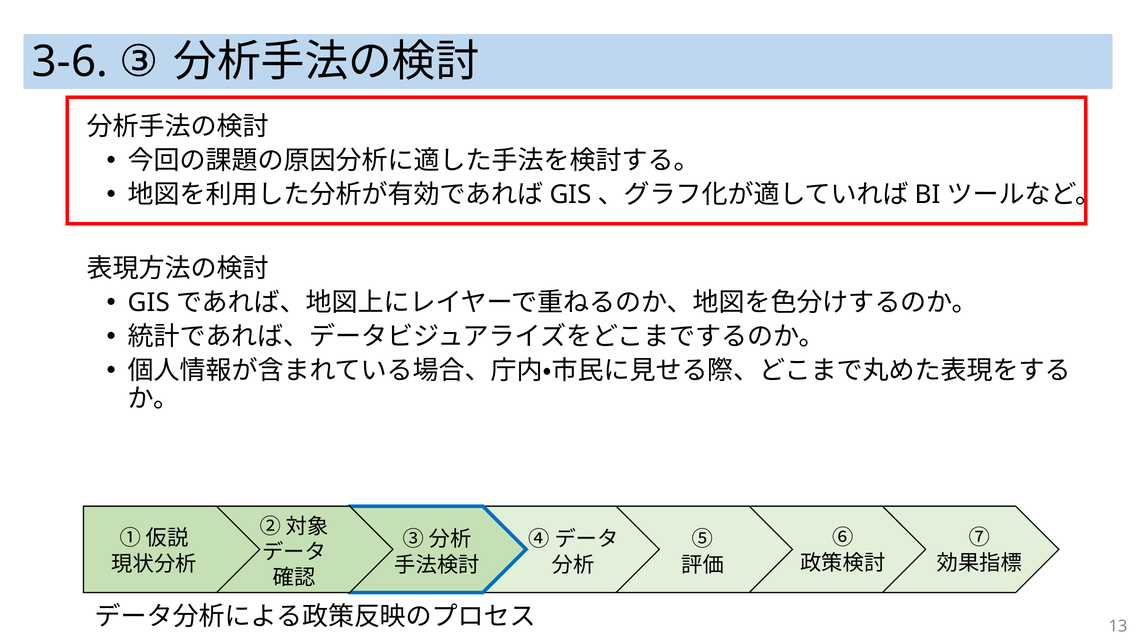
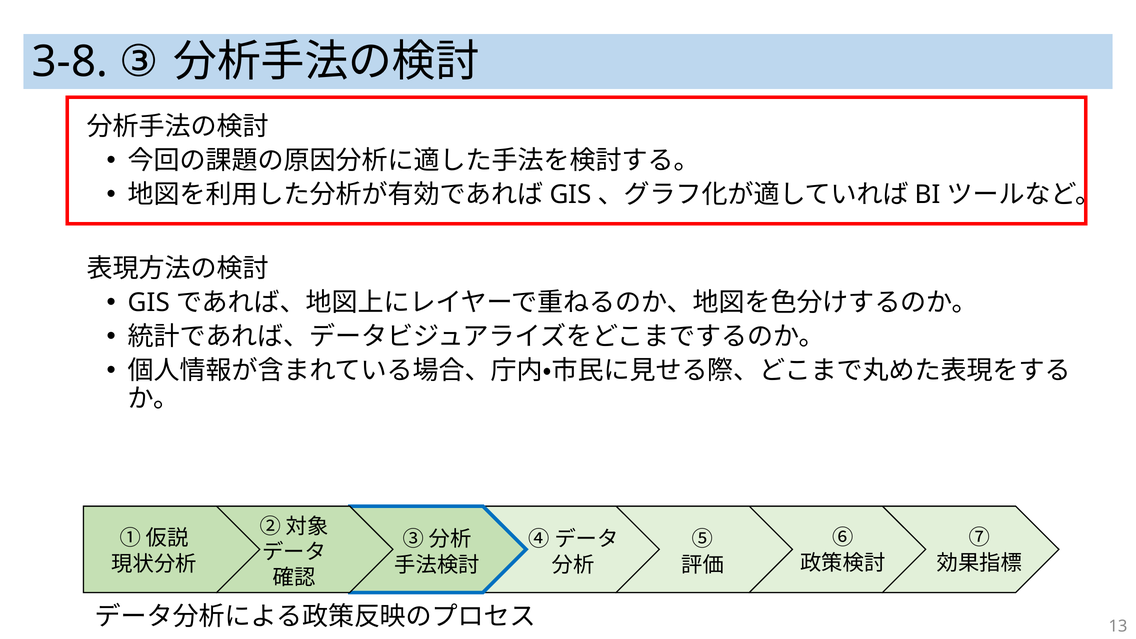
3-6: 3-6 -> 3-8 (70, 62)
